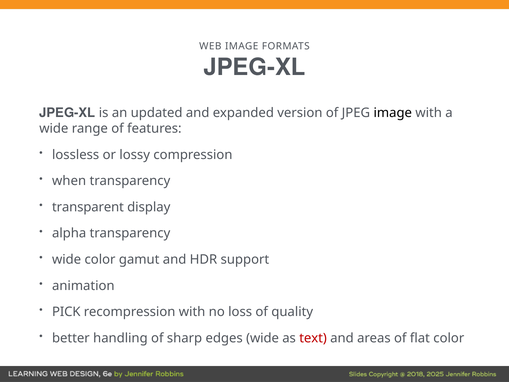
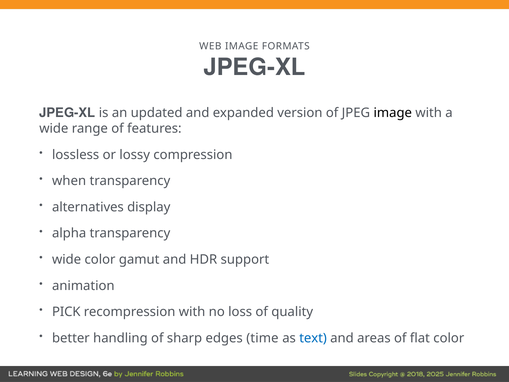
transparent: transparent -> alternatives (88, 207)
edges wide: wide -> time (262, 338)
text colour: red -> blue (313, 338)
